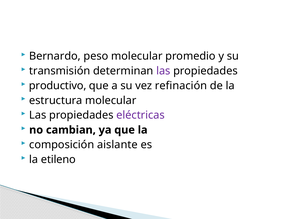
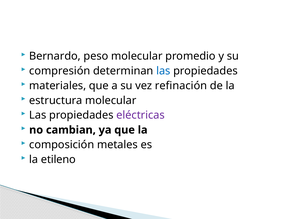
transmisión: transmisión -> compresión (60, 71)
las colour: purple -> blue (163, 71)
productivo: productivo -> materiales (58, 86)
aislante: aislante -> metales (117, 145)
